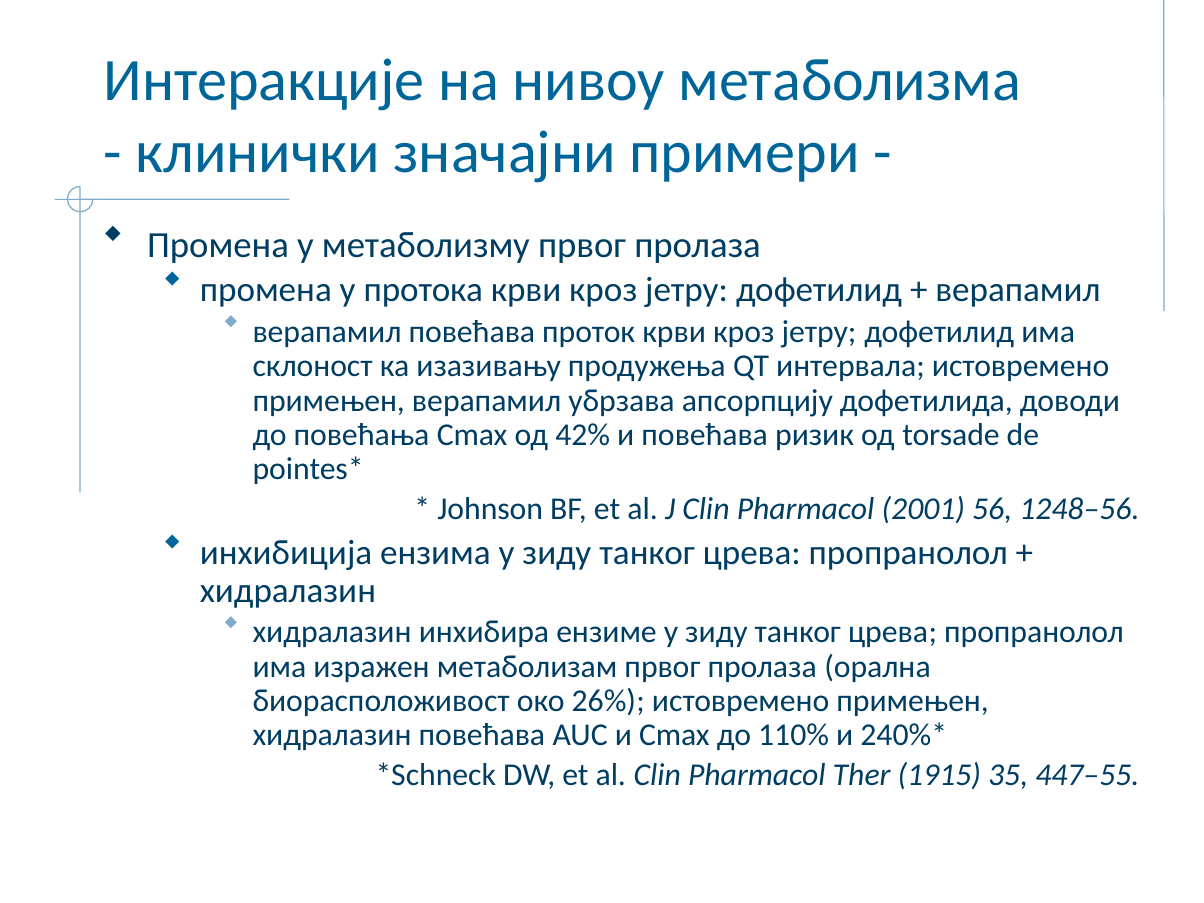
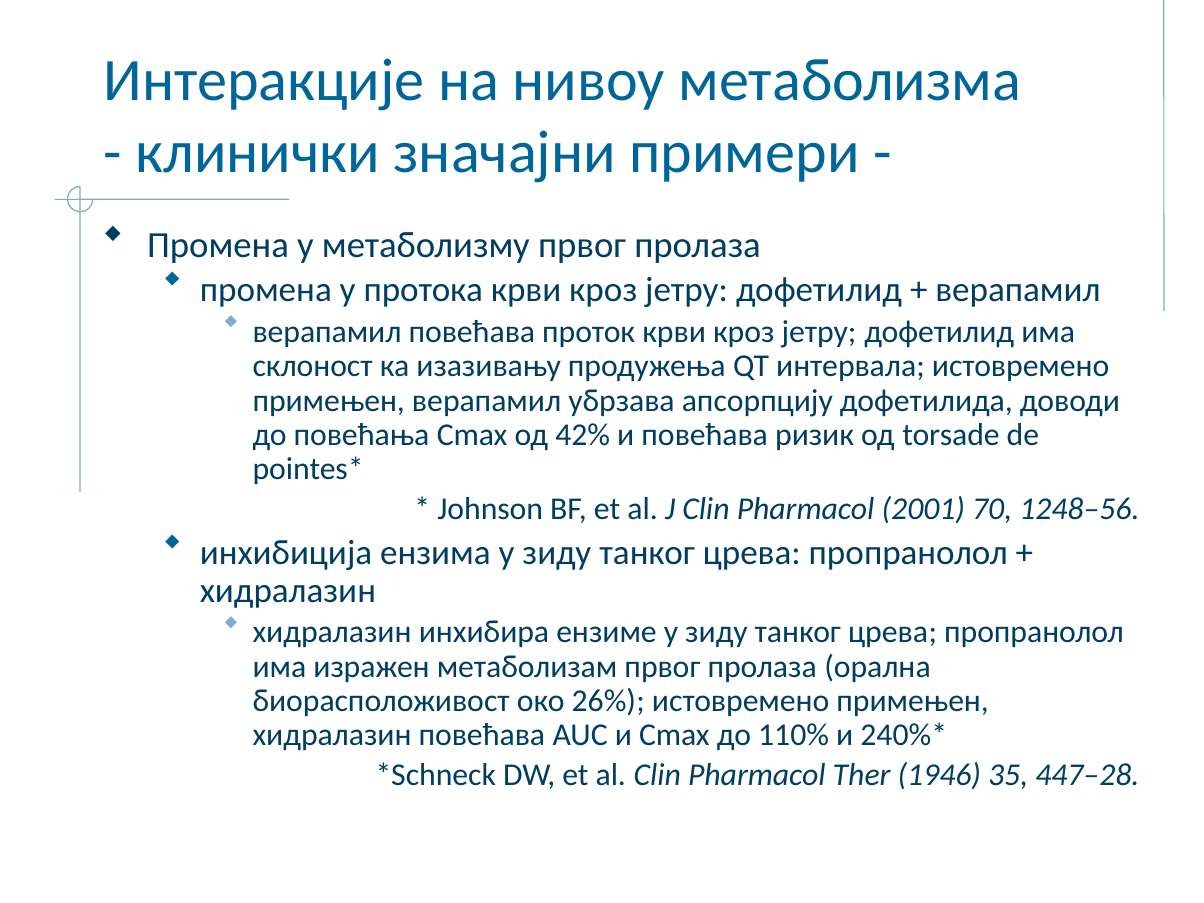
56: 56 -> 70 (992, 510)
1915: 1915 -> 1946 (939, 775)
447–55: 447–55 -> 447–28 (1087, 775)
